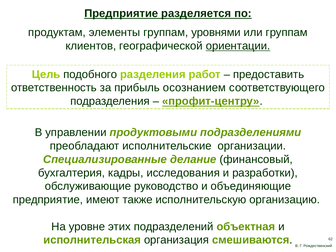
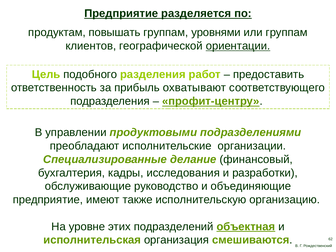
элементы: элементы -> повышать (115, 33)
осознанием: осознанием -> охватывают (194, 88)
объектная underline: none -> present (246, 227)
